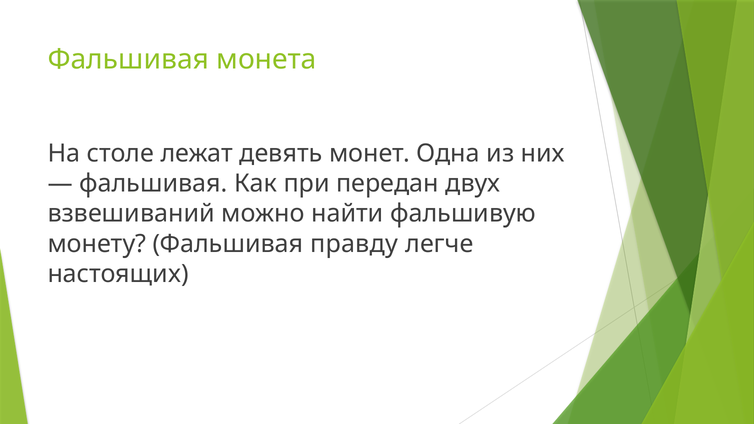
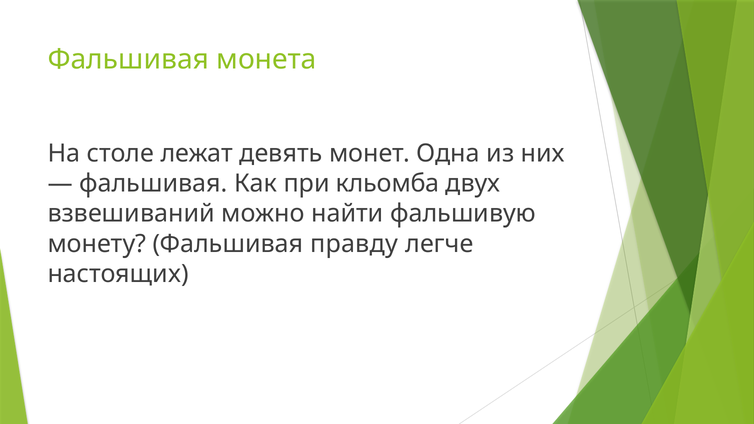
передан: передан -> кльомба (388, 184)
